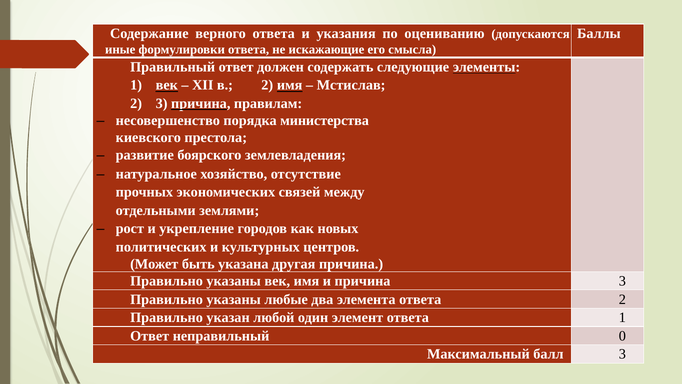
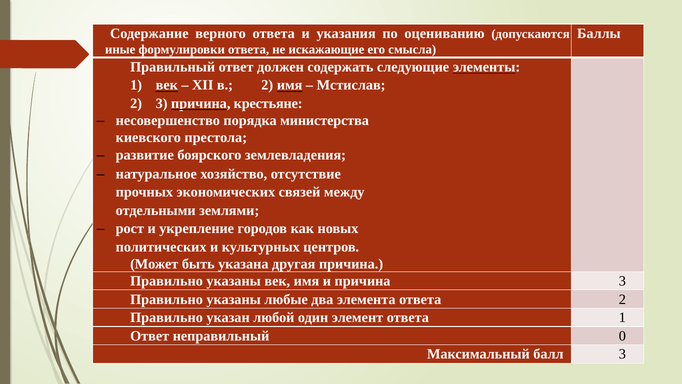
правилам: правилам -> крестьяне (268, 103)
